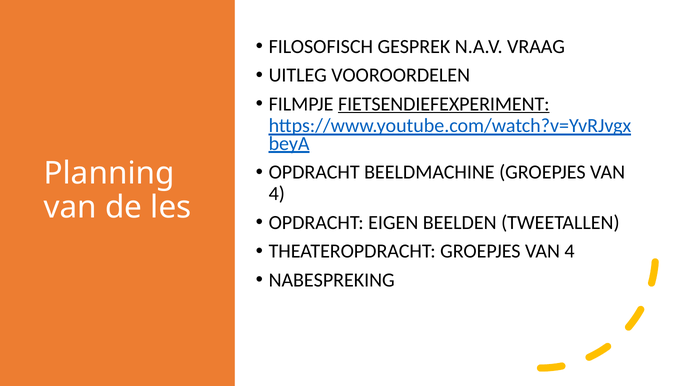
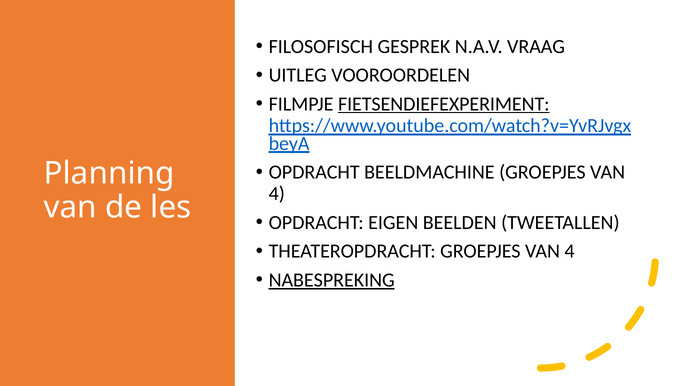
NABESPREKING underline: none -> present (332, 280)
